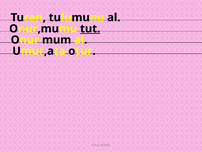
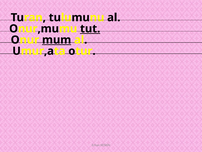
mum underline: none -> present (57, 40)
